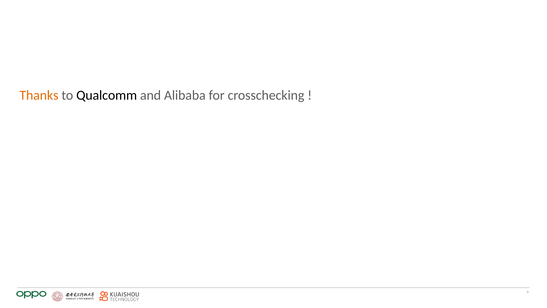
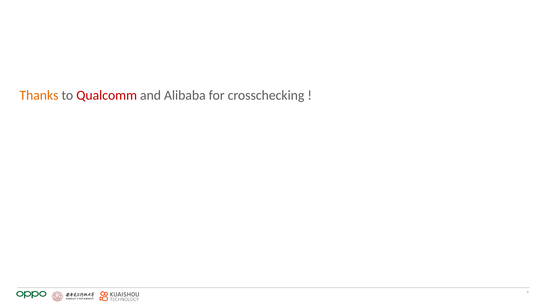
Qualcomm colour: black -> red (107, 95)
